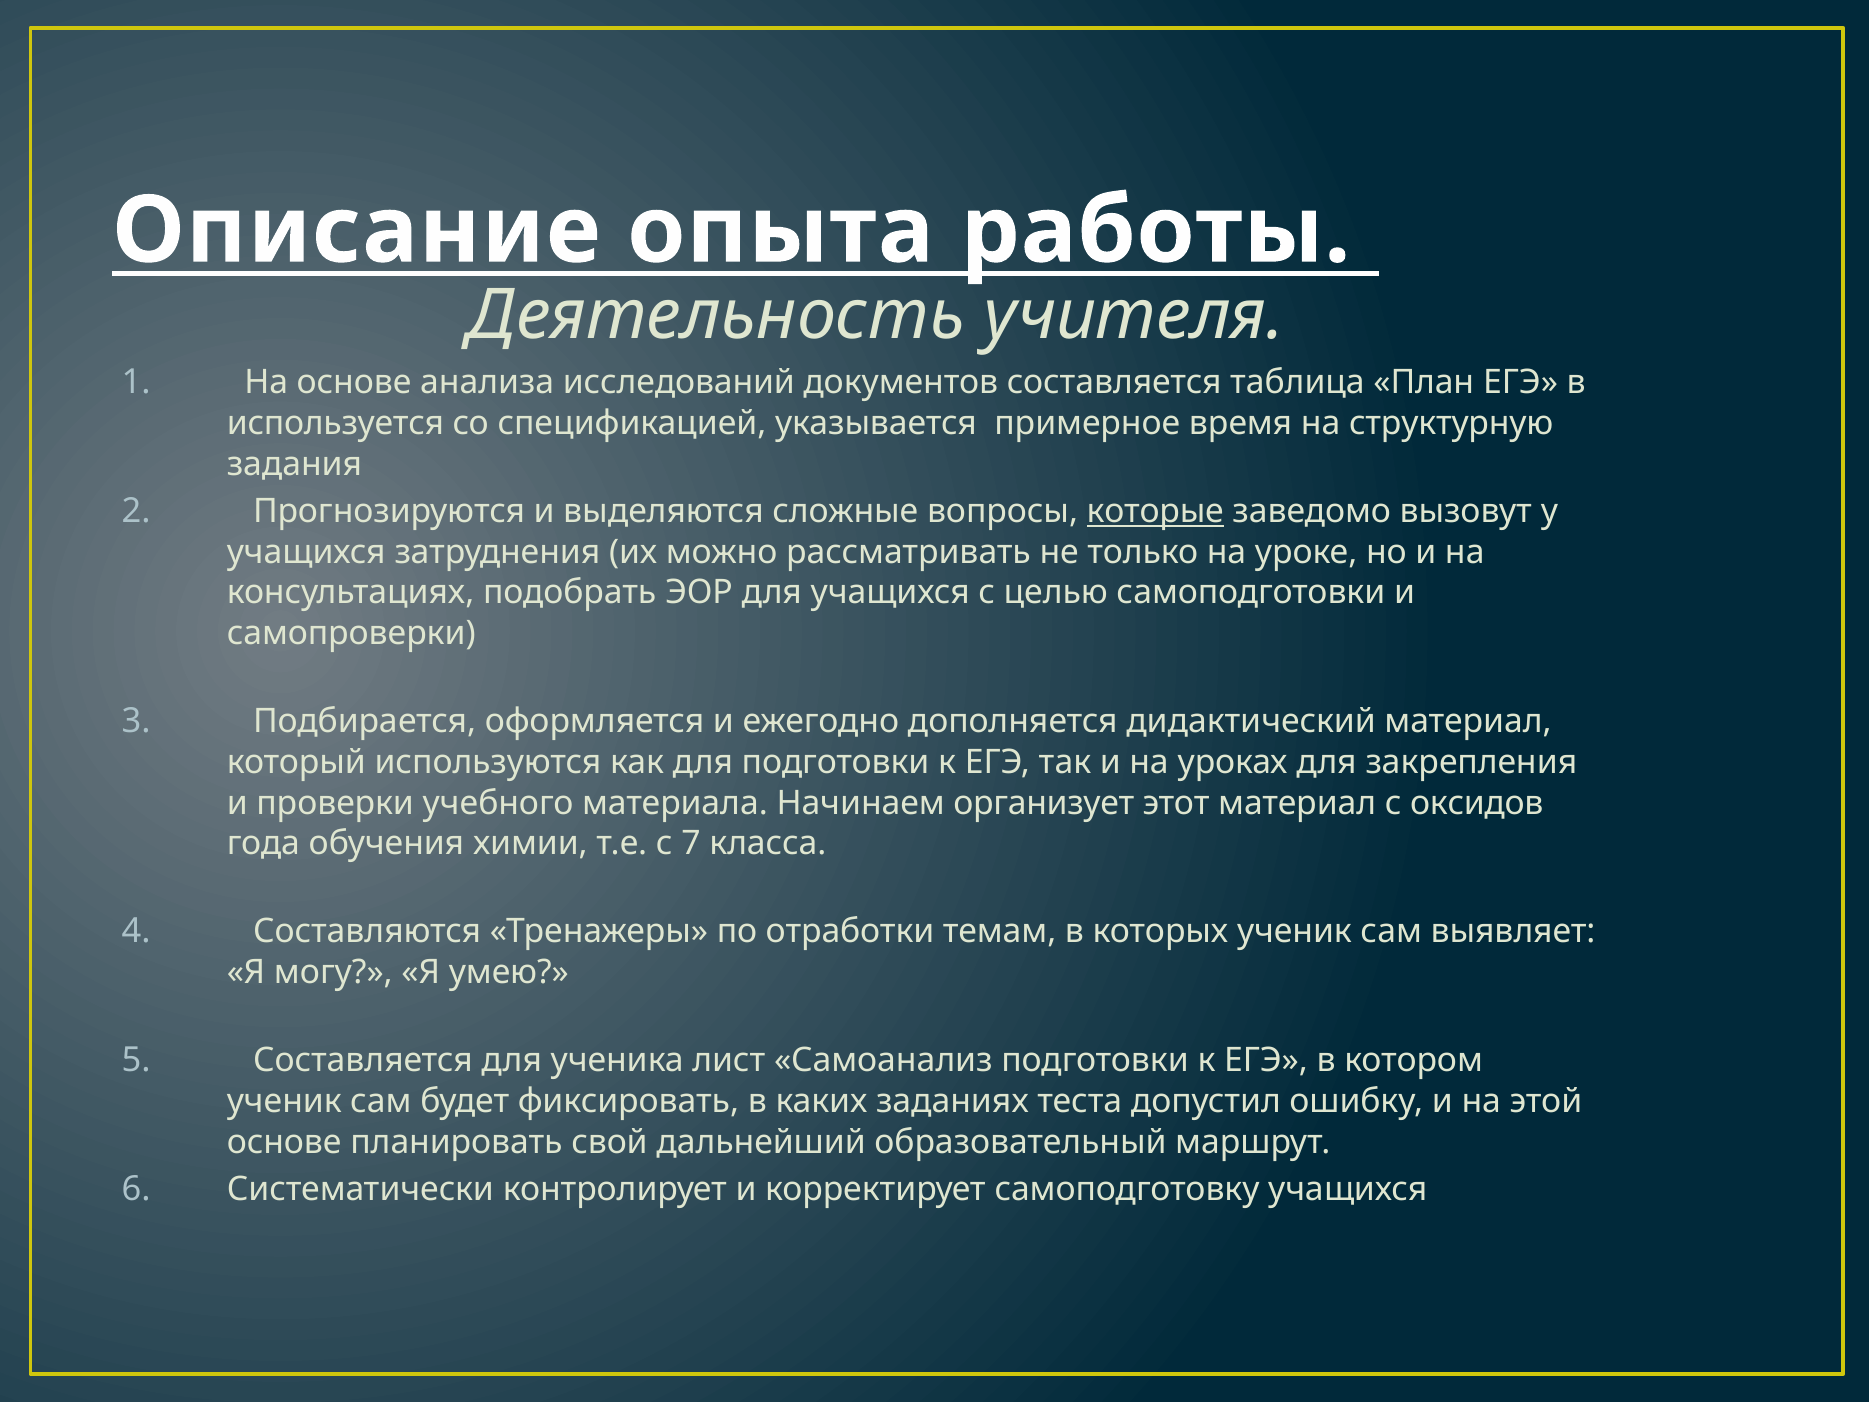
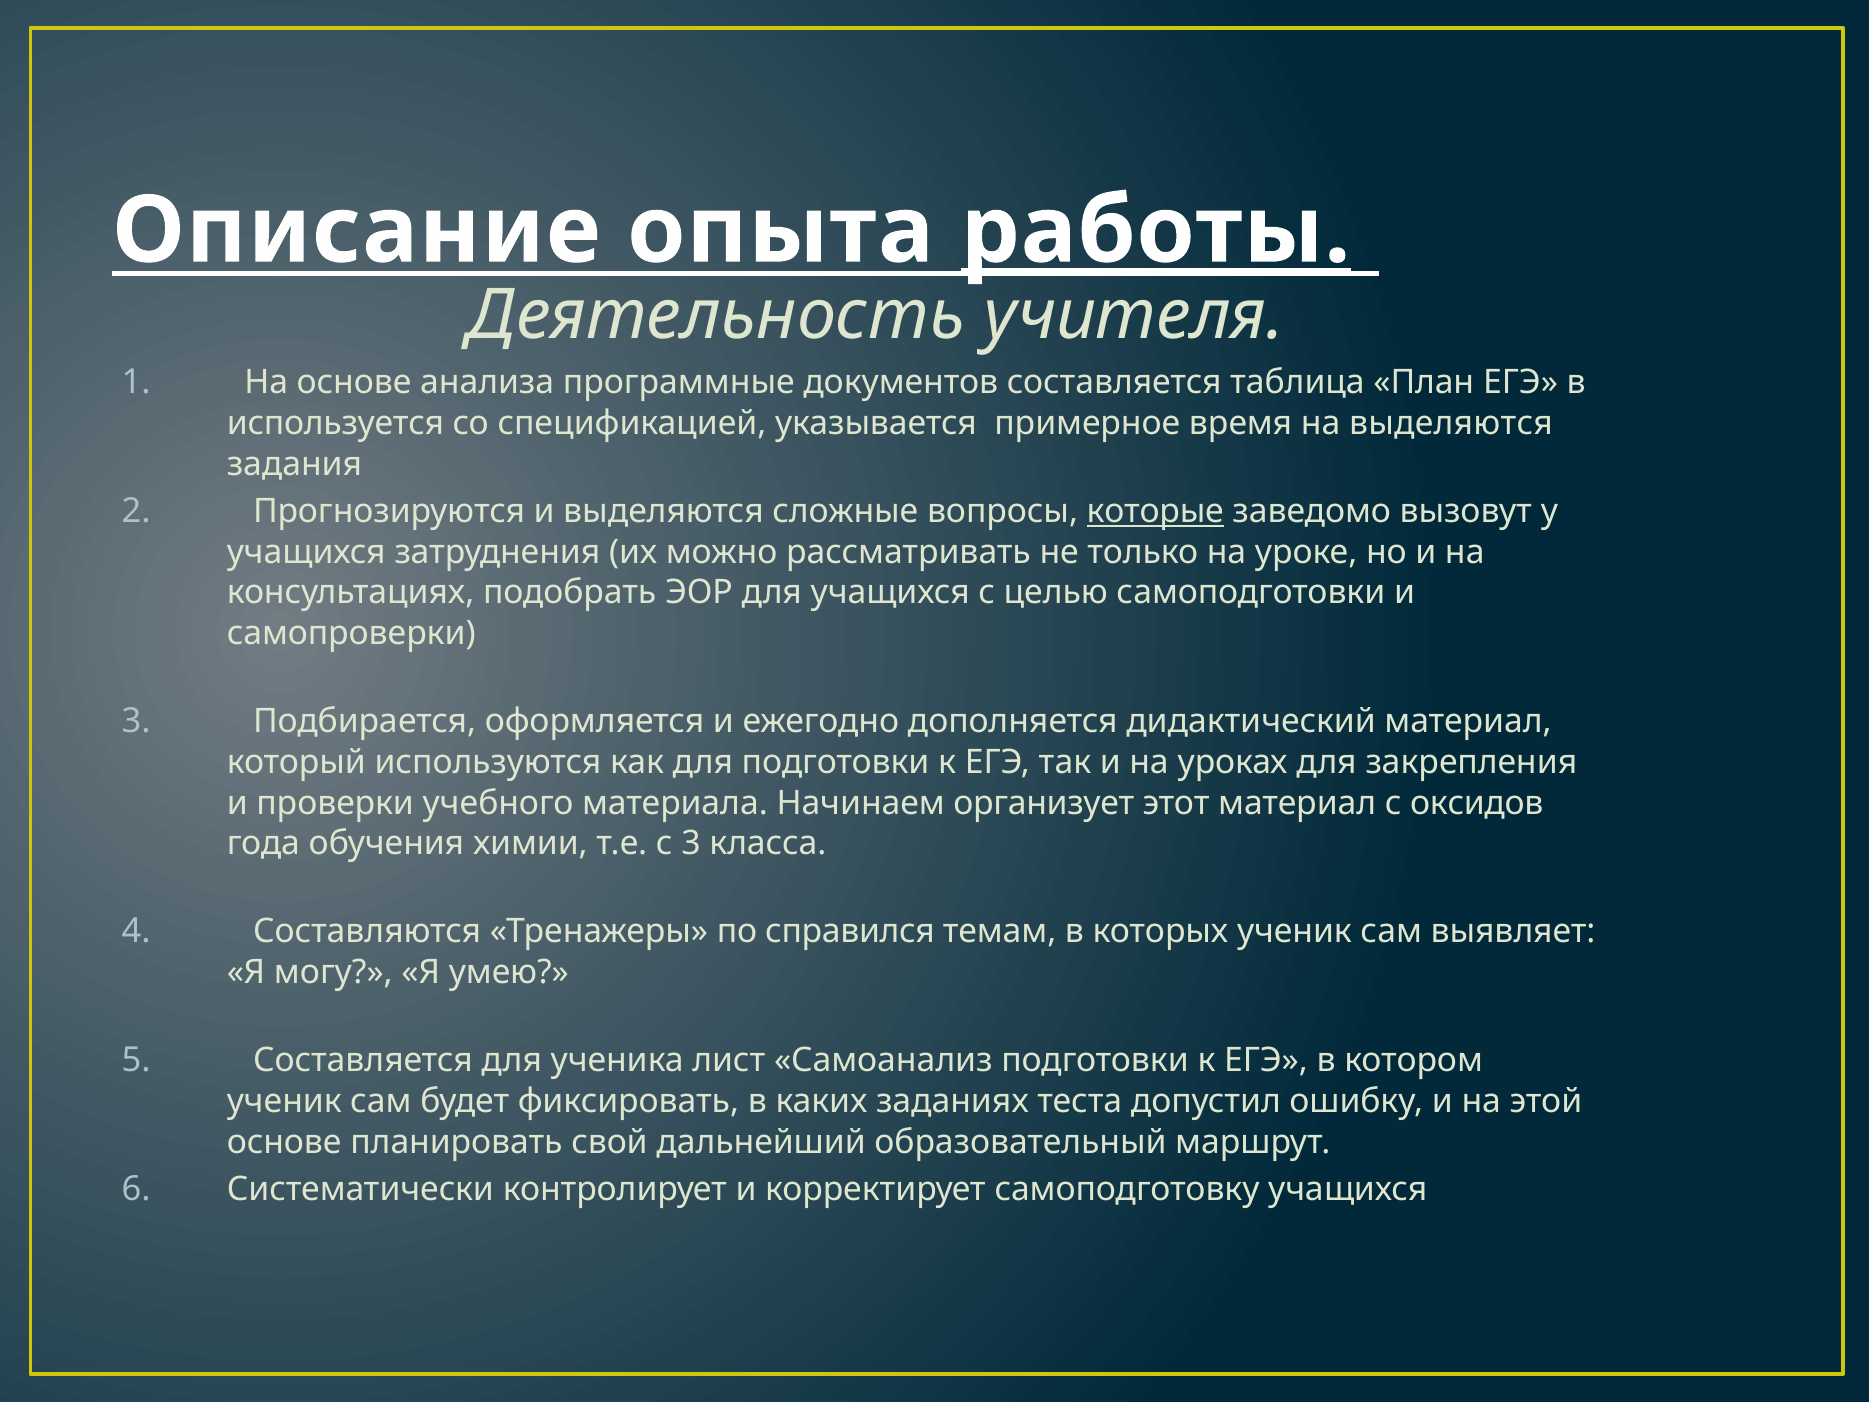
работы underline: none -> present (1156, 231)
исследований: исследований -> программные (679, 383)
на структурную: структурную -> выделяются (1451, 423)
с 7: 7 -> 3 (691, 843)
отработки: отработки -> справился (850, 932)
